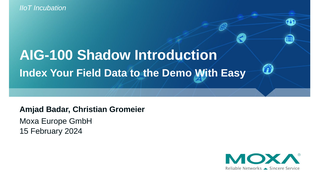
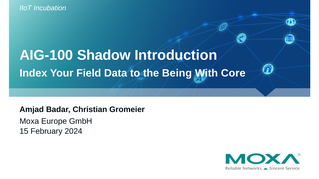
Demo: Demo -> Being (177, 73)
Easy: Easy -> Core (233, 73)
